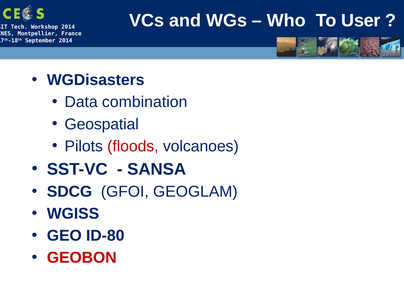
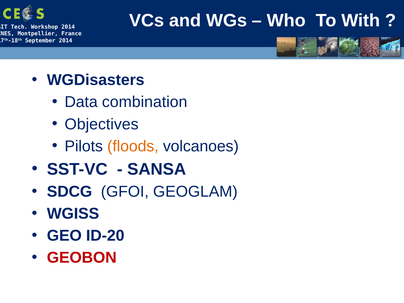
User: User -> With (361, 21)
Geospatial: Geospatial -> Objectives (102, 124)
floods colour: red -> orange (133, 146)
ID-80: ID-80 -> ID-20 (105, 236)
